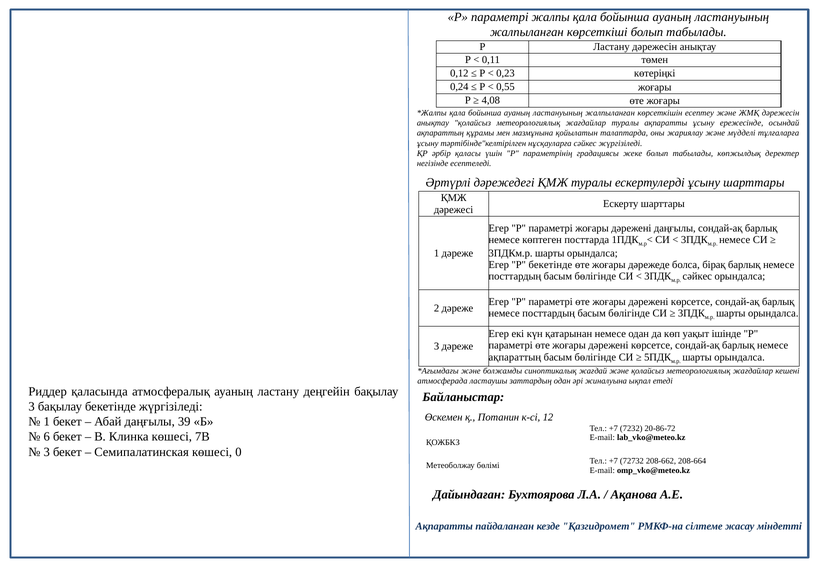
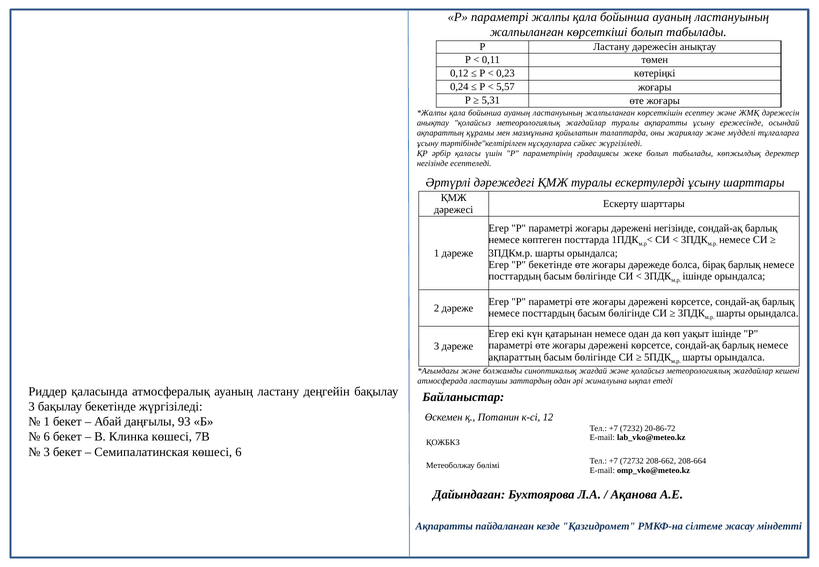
0,55: 0,55 -> 5,57 (505, 87)
4,08: 4,08 -> 5,31 (491, 100)
дәрежені даңғылы: даңғылы -> негізінде (675, 228)
сәйкес: сәйкес -> ішінде (697, 276)
39: 39 -> 93 (184, 422)
көшесі 0: 0 -> 6 (238, 452)
